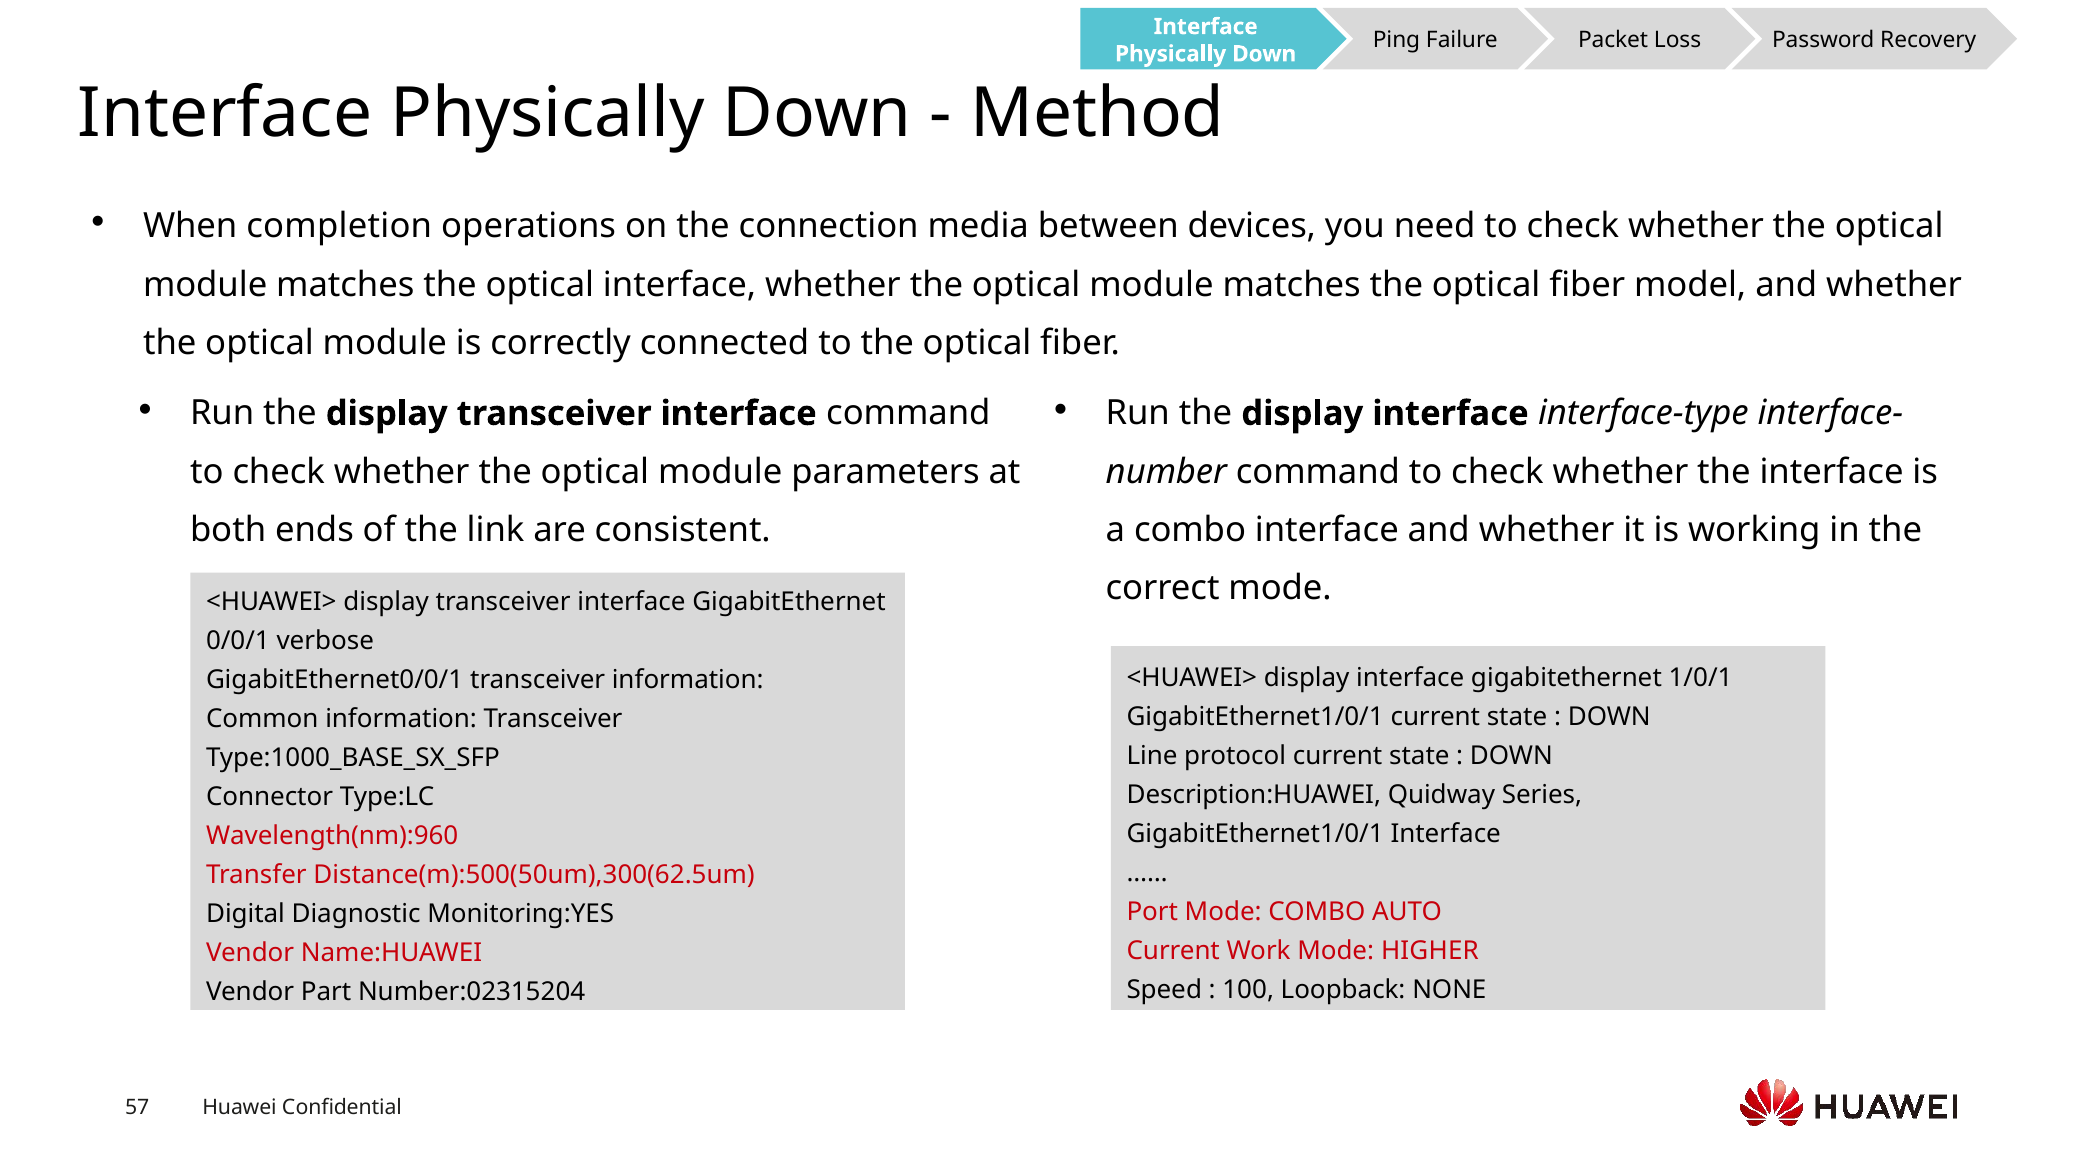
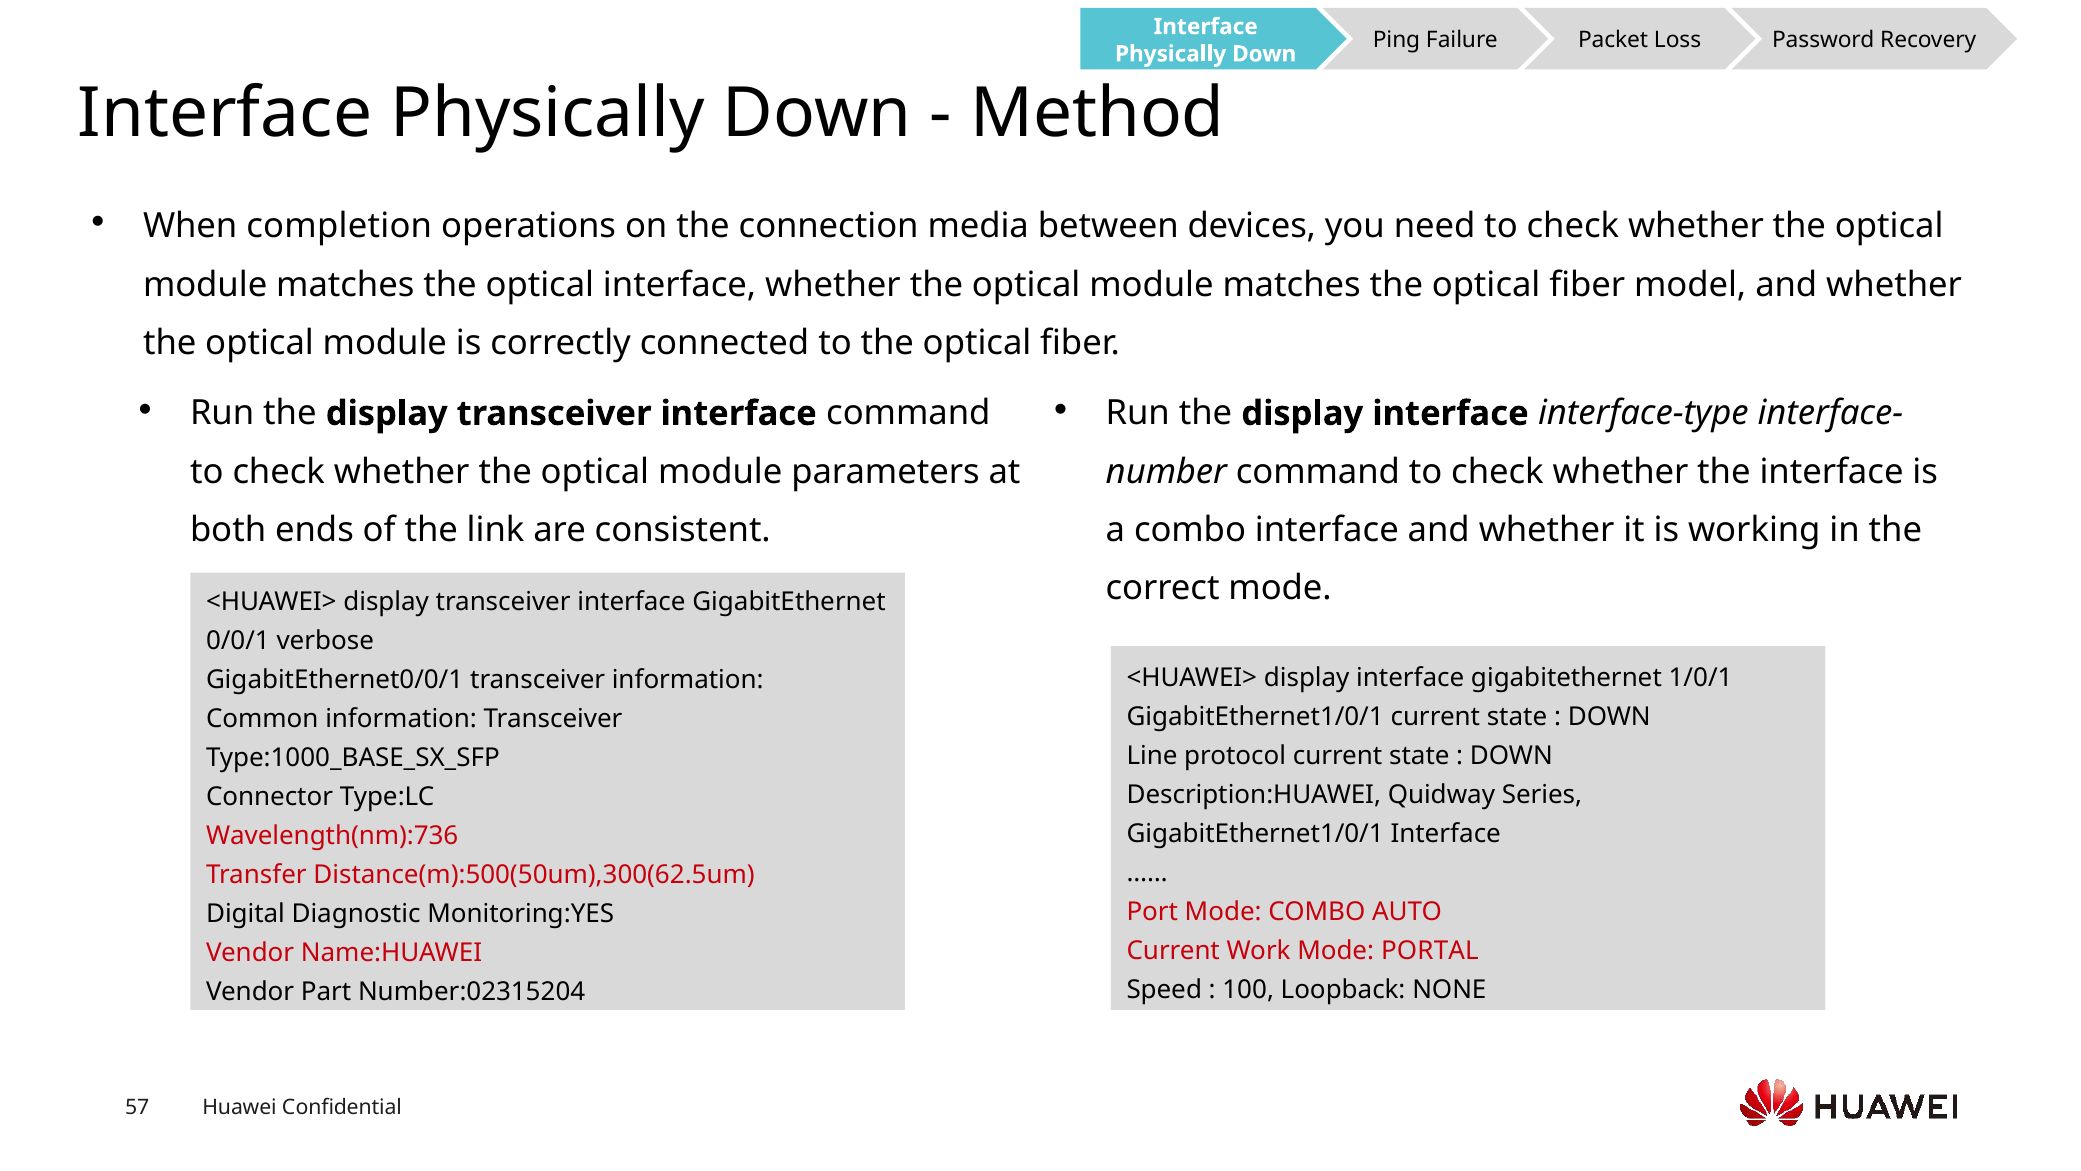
Wavelength(nm):960: Wavelength(nm):960 -> Wavelength(nm):736 (332, 836)
HIGHER: HIGHER -> PORTAL (1430, 950)
